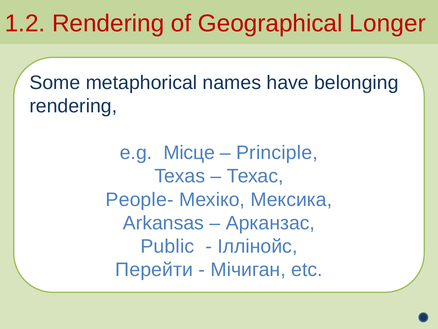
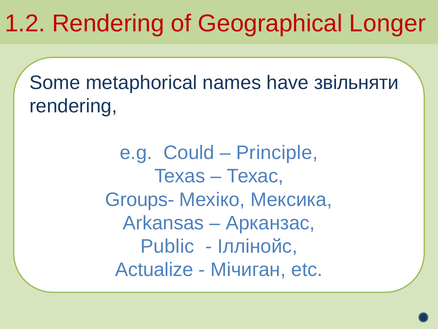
belonging: belonging -> звільняти (356, 82)
Місце: Місце -> Could (189, 153)
People-: People- -> Groups- (140, 199)
Перейти: Перейти -> Actualize (154, 269)
